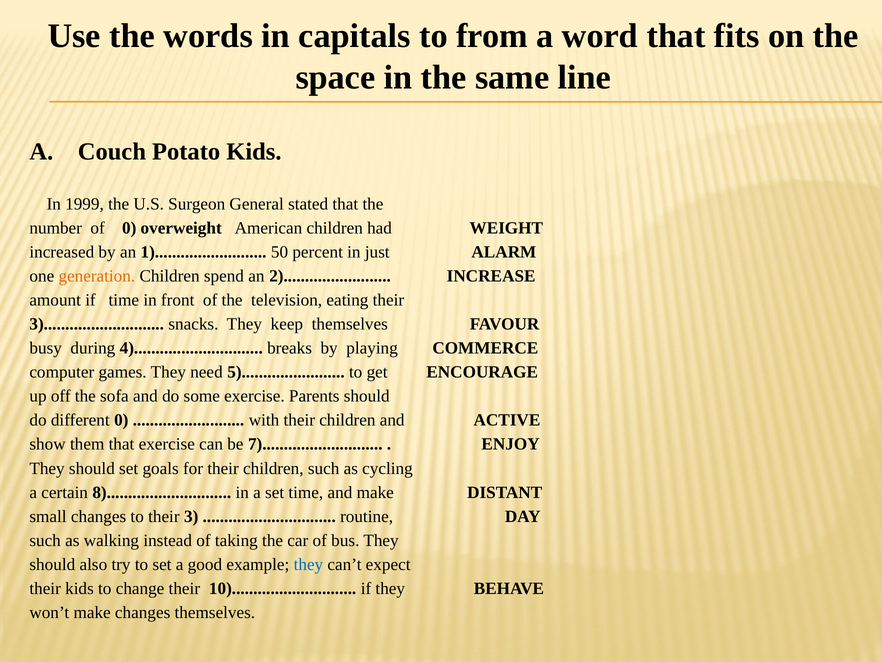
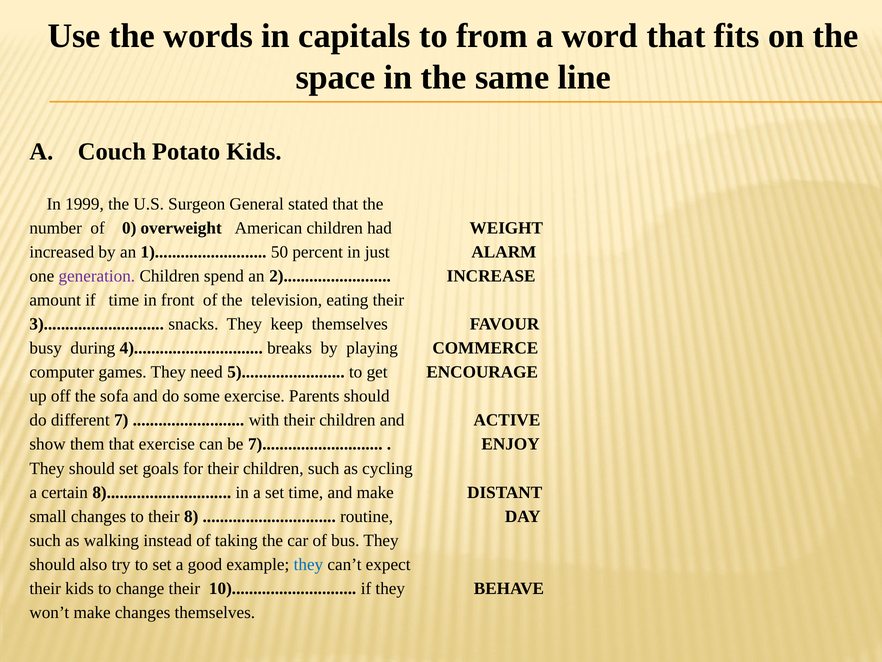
generation colour: orange -> purple (97, 276)
different 0: 0 -> 7 (121, 420)
to their 3: 3 -> 8 (191, 516)
